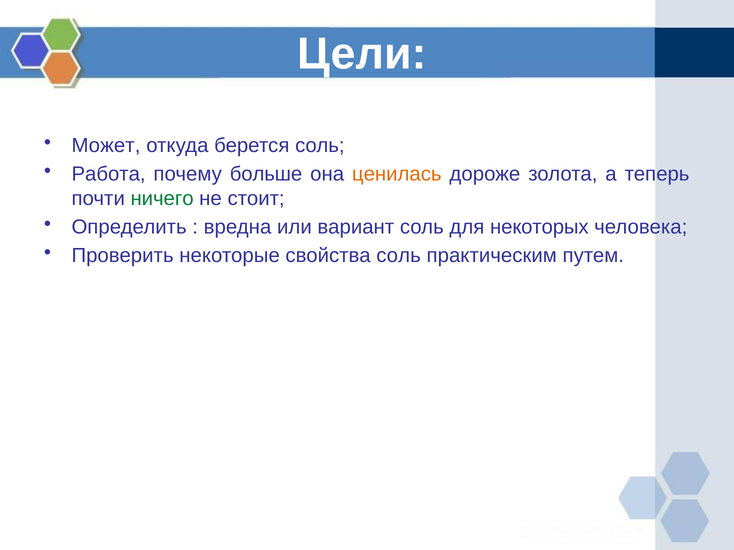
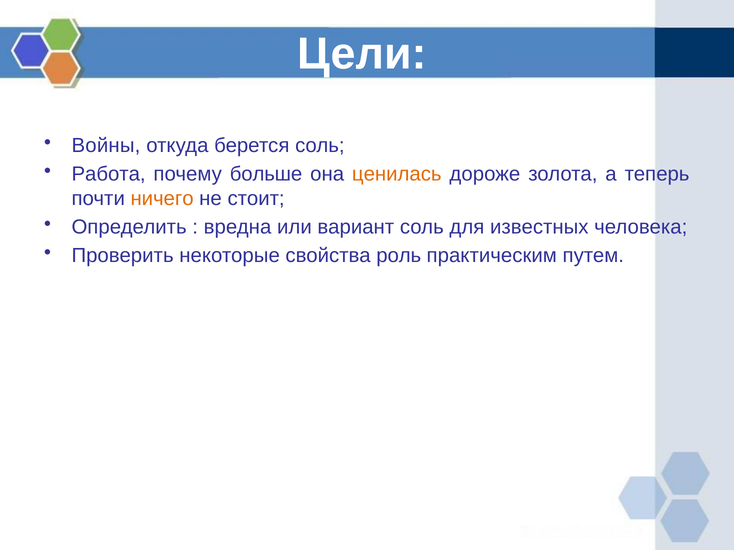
Может: Может -> Войны (106, 146)
ничего colour: green -> orange (162, 199)
некоторых: некоторых -> известных (539, 227)
свойства соль: соль -> роль (399, 256)
